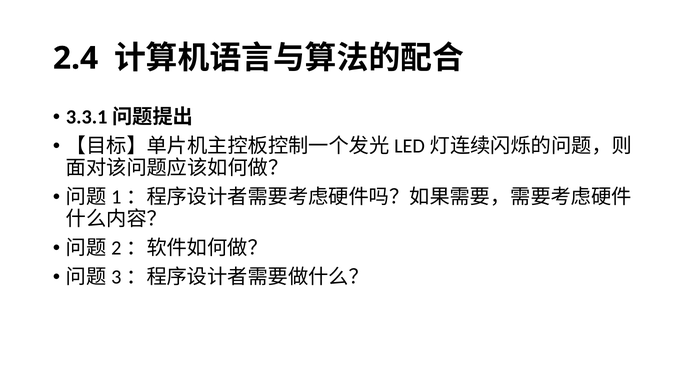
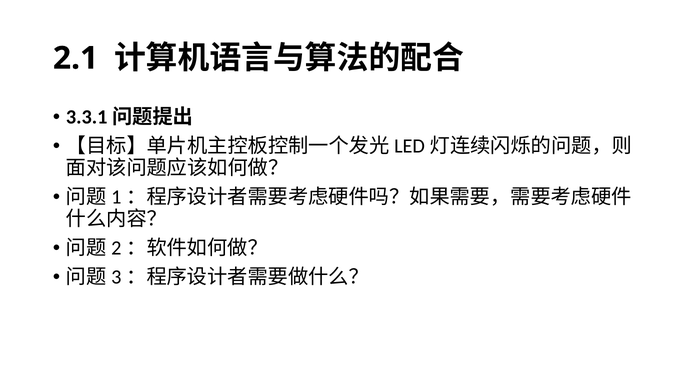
2.4: 2.4 -> 2.1 (76, 58)
